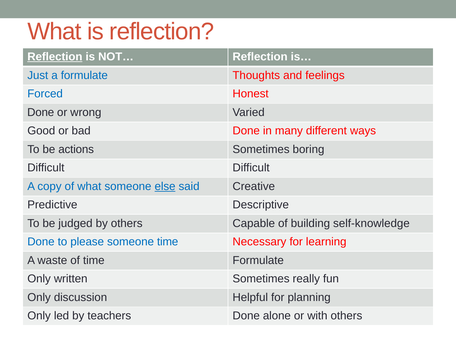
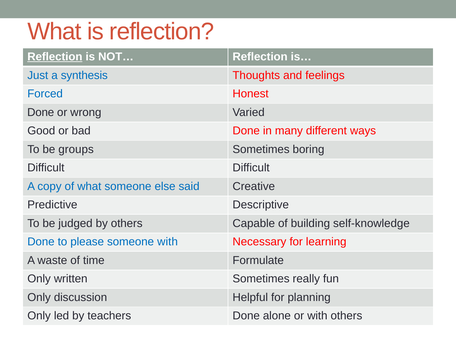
a formulate: formulate -> synthesis (84, 75)
actions: actions -> groups (76, 149)
else underline: present -> none (165, 186)
someone time: time -> with (168, 242)
